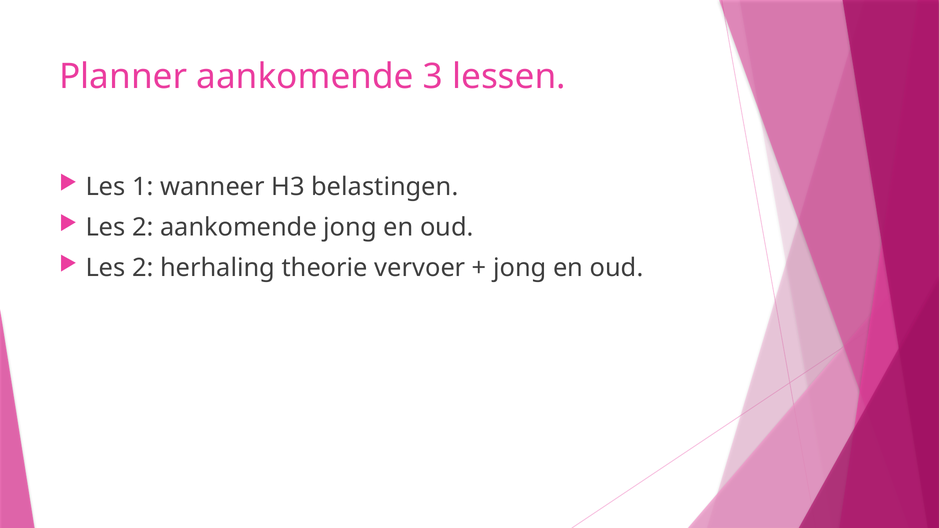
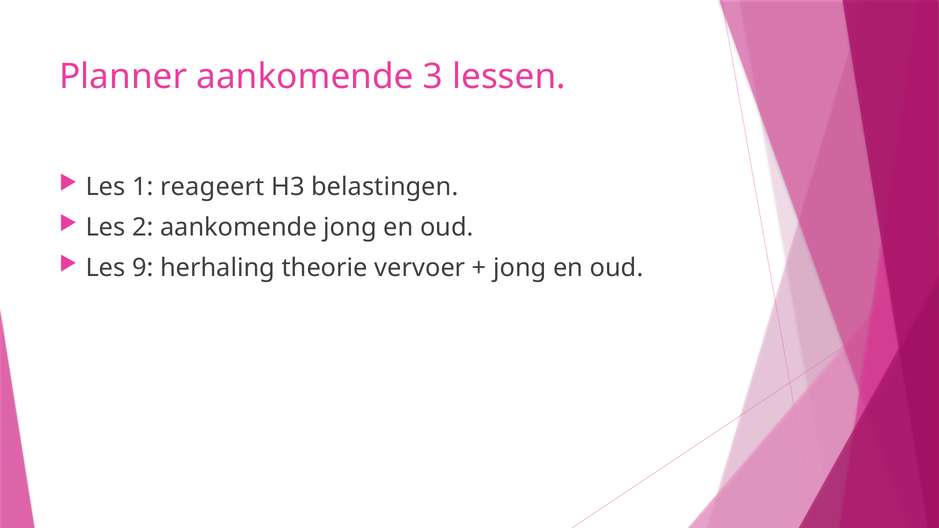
wanneer: wanneer -> reageert (212, 187)
2: 2 -> 9 (143, 268)
